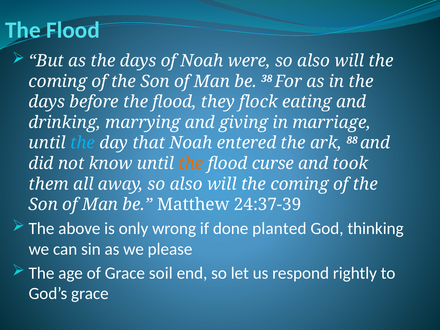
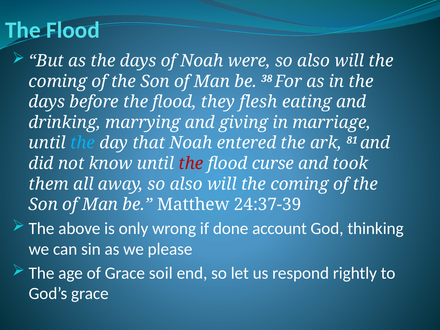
flock: flock -> flesh (258, 102)
88: 88 -> 81 (352, 140)
the colour: orange -> red (191, 164)
planted: planted -> account (280, 229)
